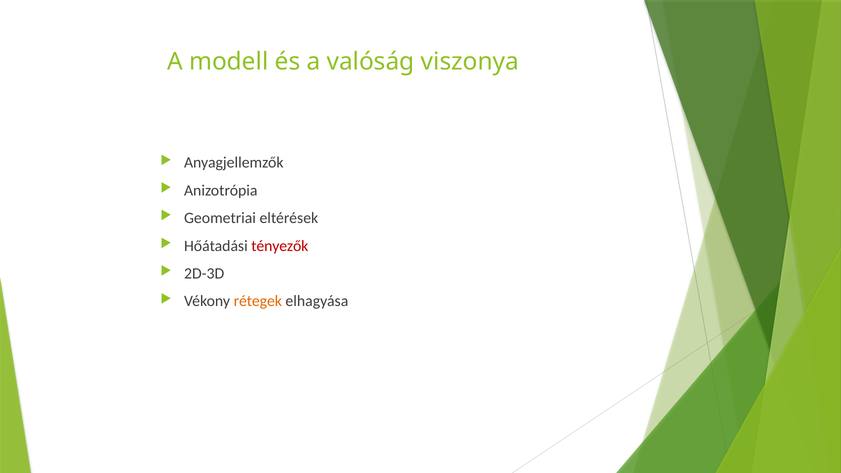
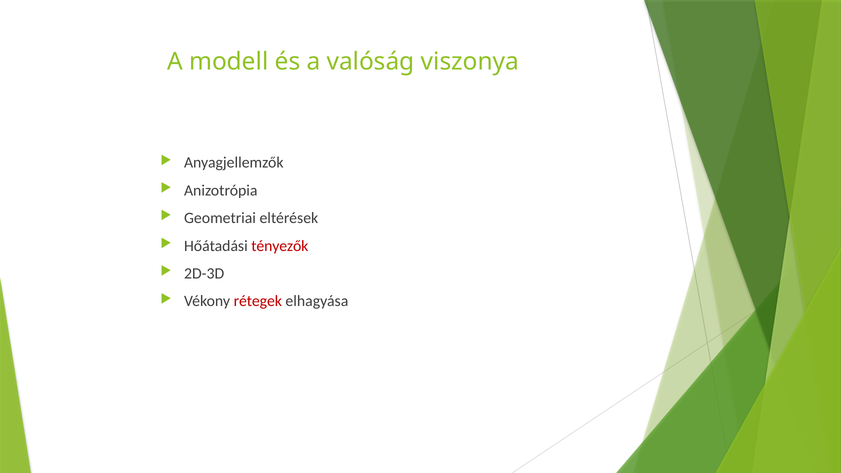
rétegek colour: orange -> red (258, 301)
